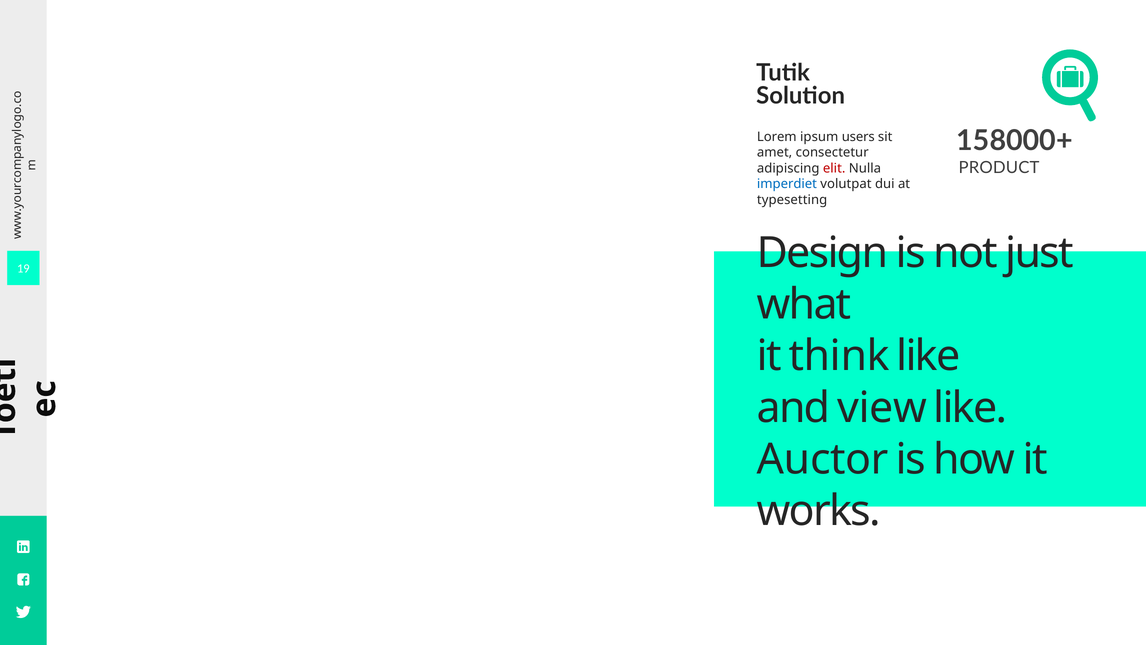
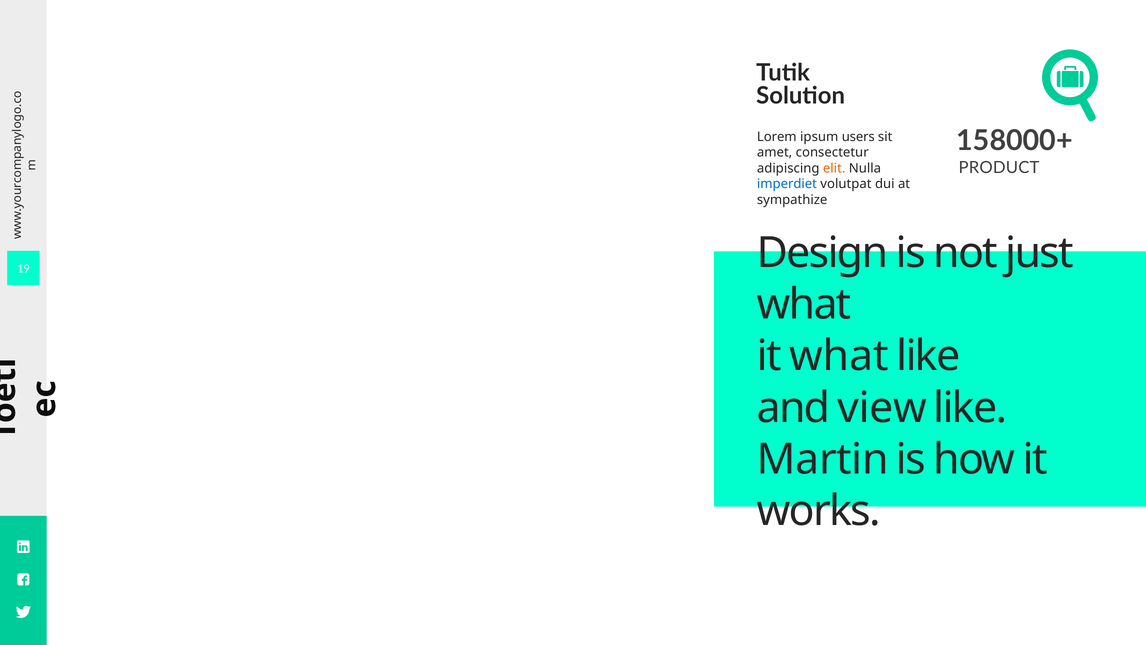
elit colour: red -> orange (834, 168)
typesetting: typesetting -> sympathize (792, 200)
it think: think -> what (839, 356)
Auctor: Auctor -> Martin (823, 459)
